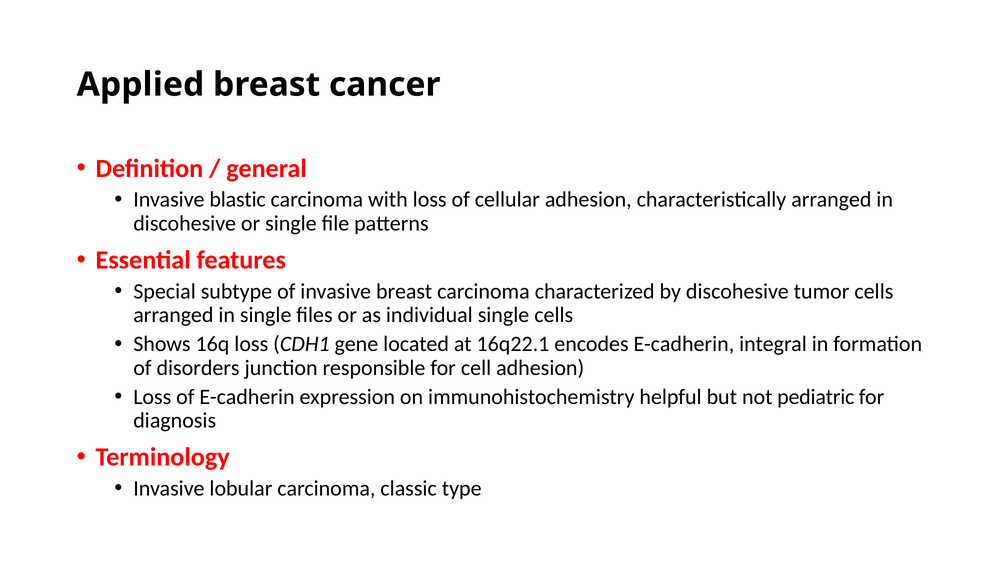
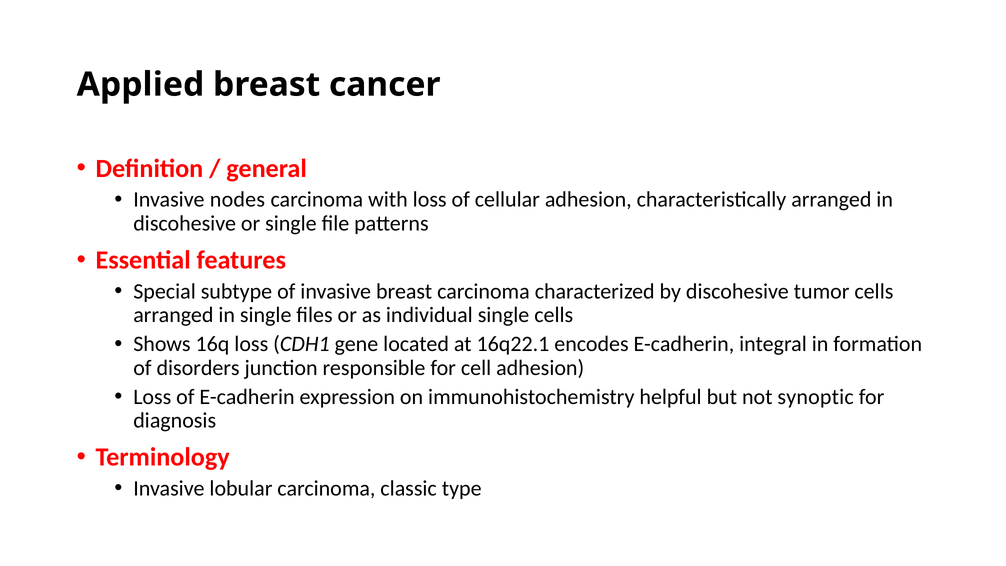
blastic: blastic -> nodes (237, 200)
pediatric: pediatric -> synoptic (816, 397)
